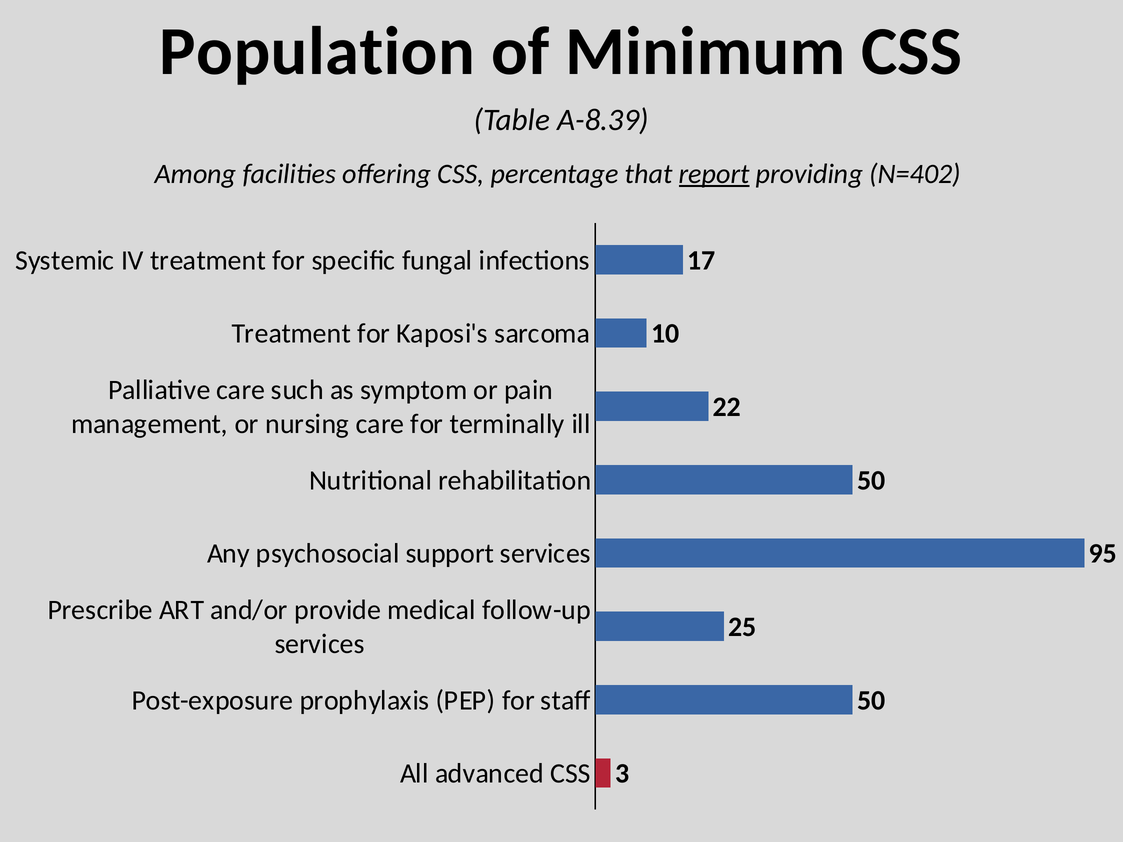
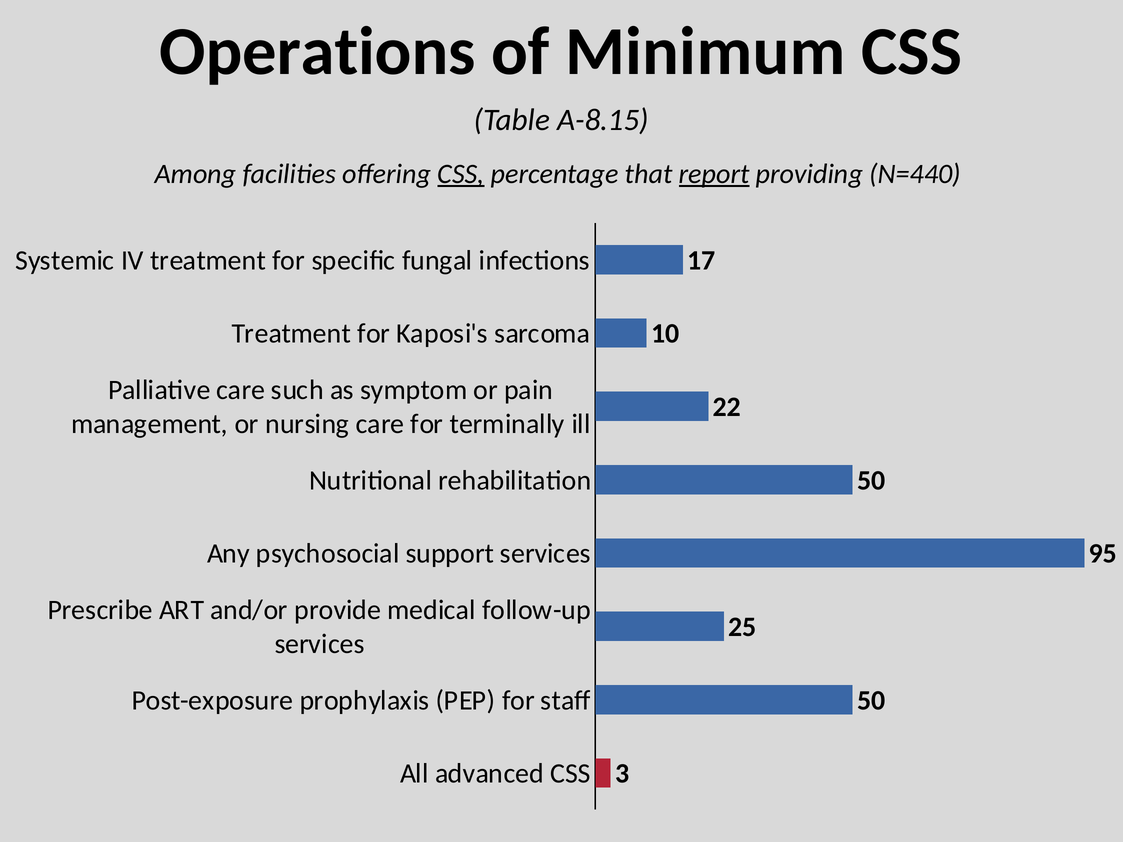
Population: Population -> Operations (317, 52)
A-8.39: A-8.39 -> A-8.15 (603, 120)
CSS underline: none -> present (461, 174)
N=402: N=402 -> N=440 (915, 174)
